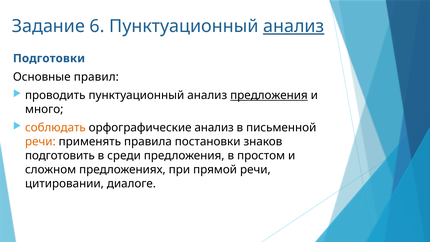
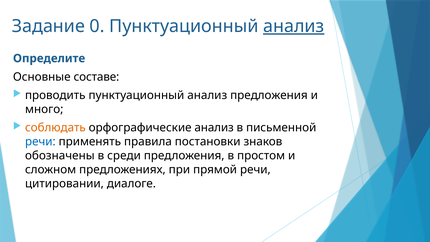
6: 6 -> 0 (97, 26)
Подготовки: Подготовки -> Определите (49, 58)
правил: правил -> составе (96, 77)
предложения underline: present -> none (269, 95)
речи colour: orange -> blue (40, 142)
подготовить: подготовить -> обозначены (60, 156)
